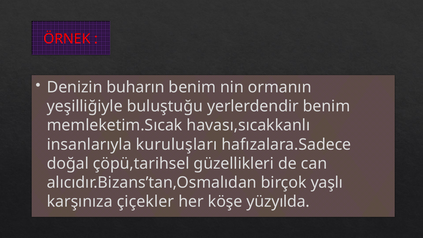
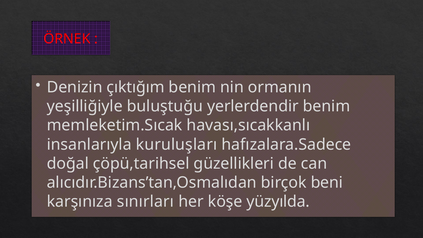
buharın: buharın -> çıktığım (136, 87)
yaşlı: yaşlı -> beni (327, 182)
çiçekler: çiçekler -> sınırları (145, 202)
